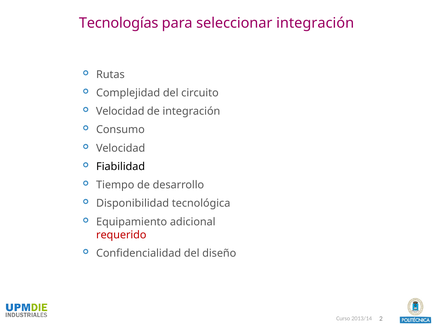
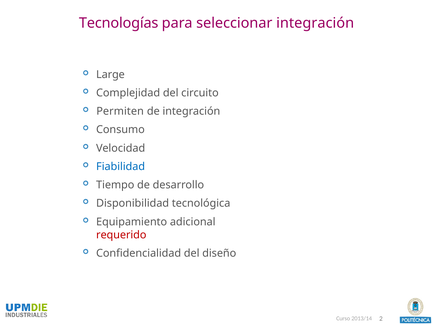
Rutas: Rutas -> Large (110, 74)
Velocidad: Velocidad -> Permiten (120, 111)
Fiabilidad colour: black -> blue (121, 166)
